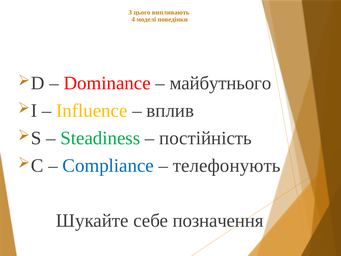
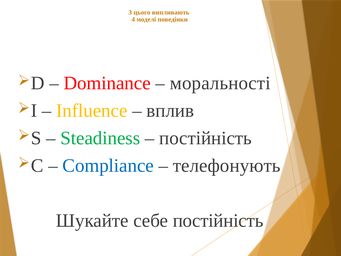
майбутнього: майбутнього -> моральності (220, 83)
себе позначення: позначення -> постійність (218, 220)
